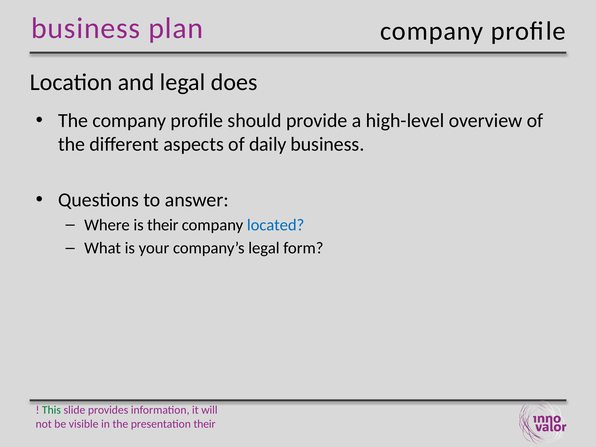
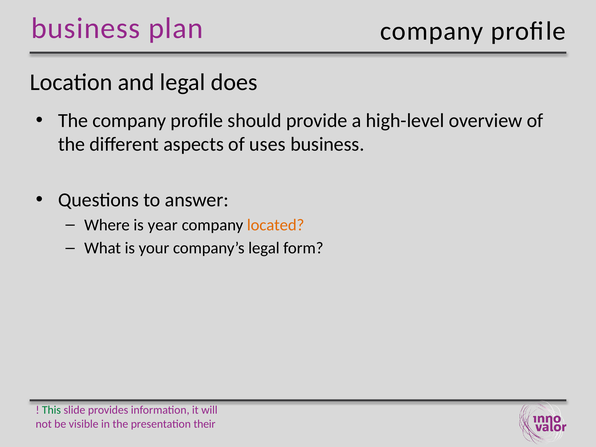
daily: daily -> uses (268, 144)
is their: their -> year (163, 225)
located colour: blue -> orange (276, 225)
